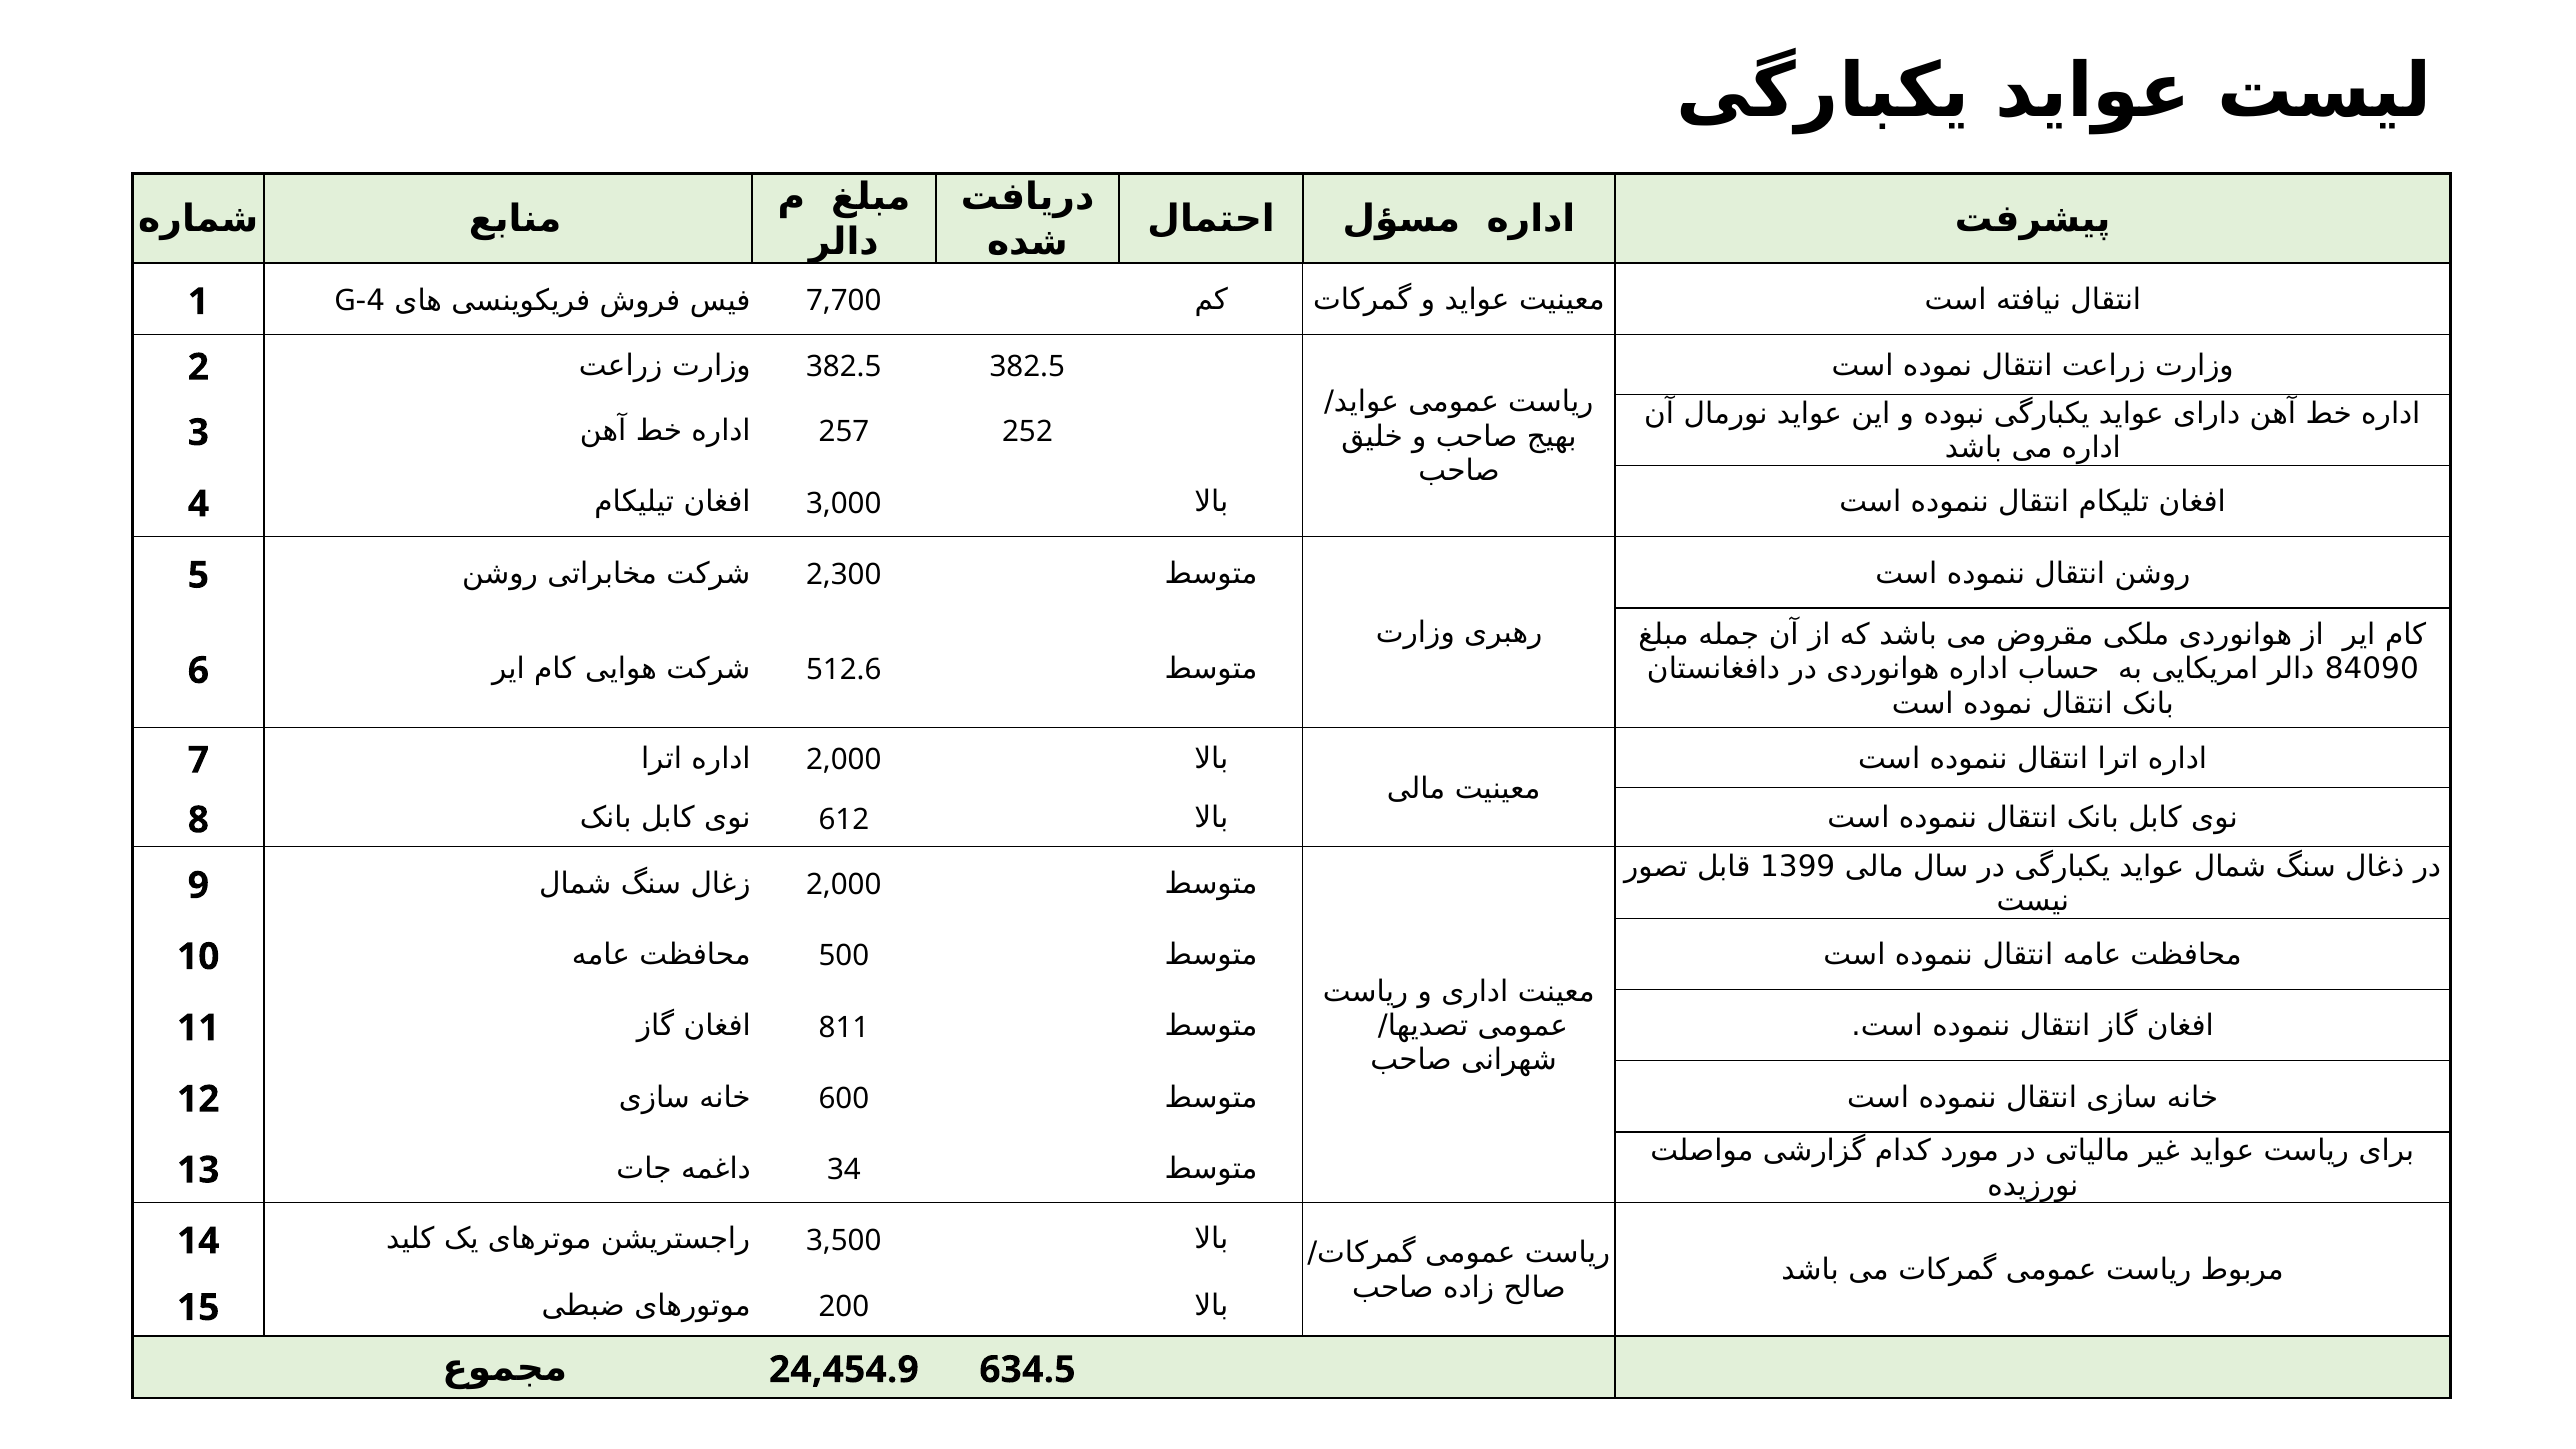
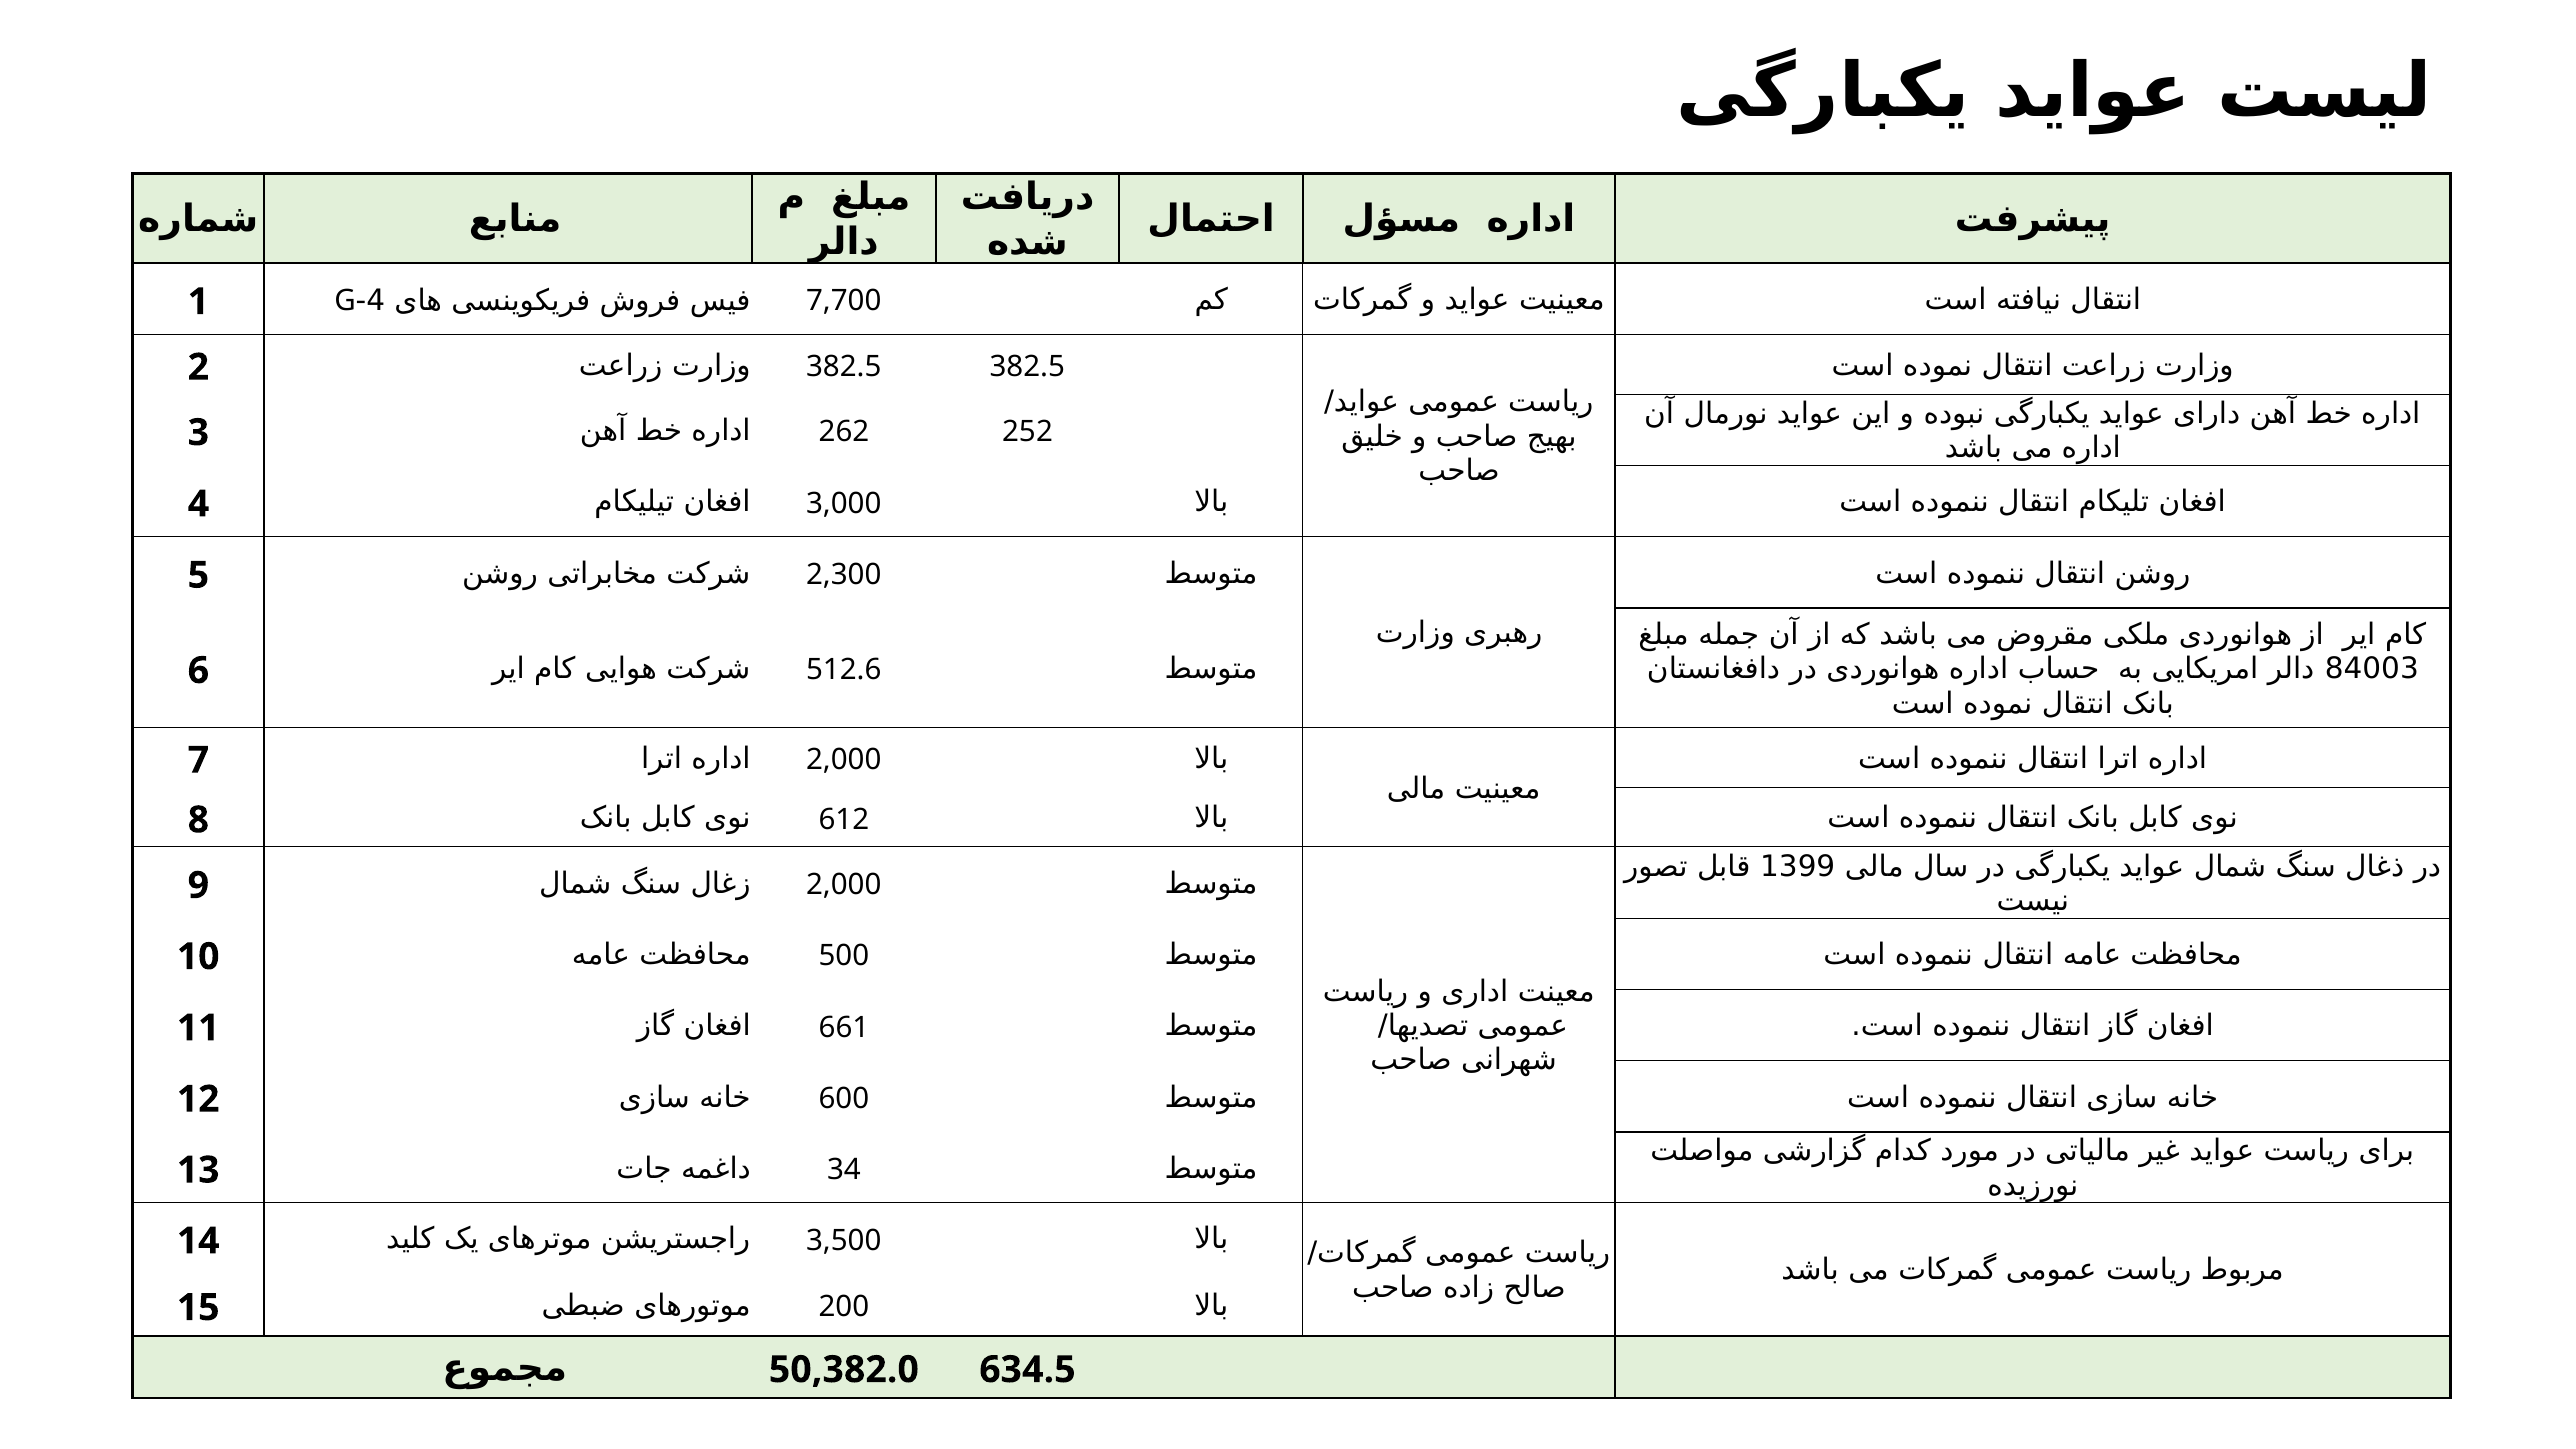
257: 257 -> 262 (844, 432)
84090: 84090 -> 84003 (2372, 669)
811: 811 -> 661 (844, 1027)
24,454.9: 24,454.9 -> 50,382.0 (844, 1370)
